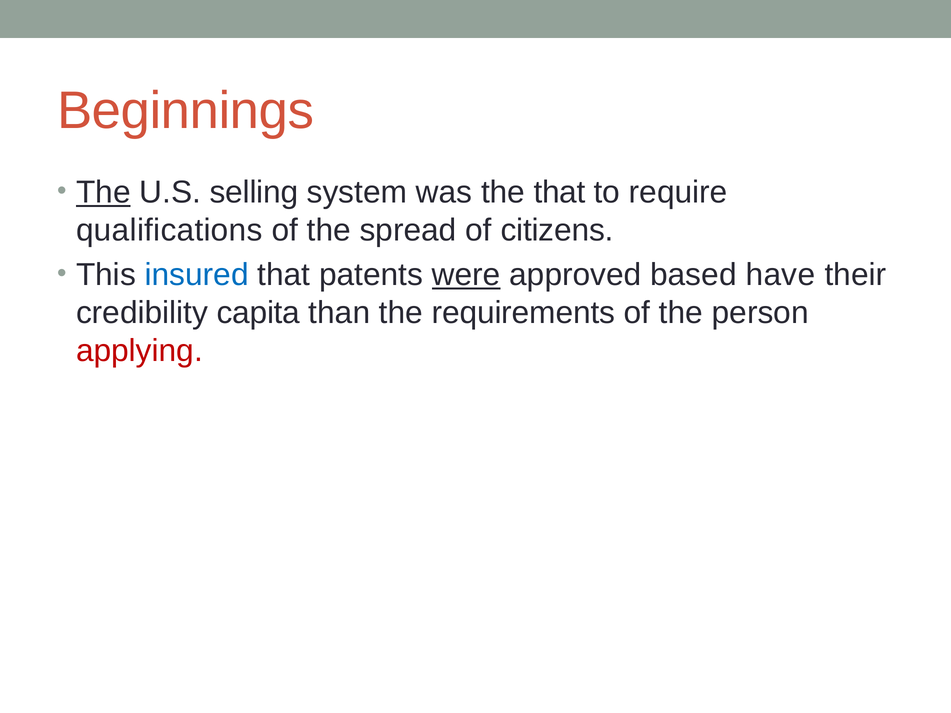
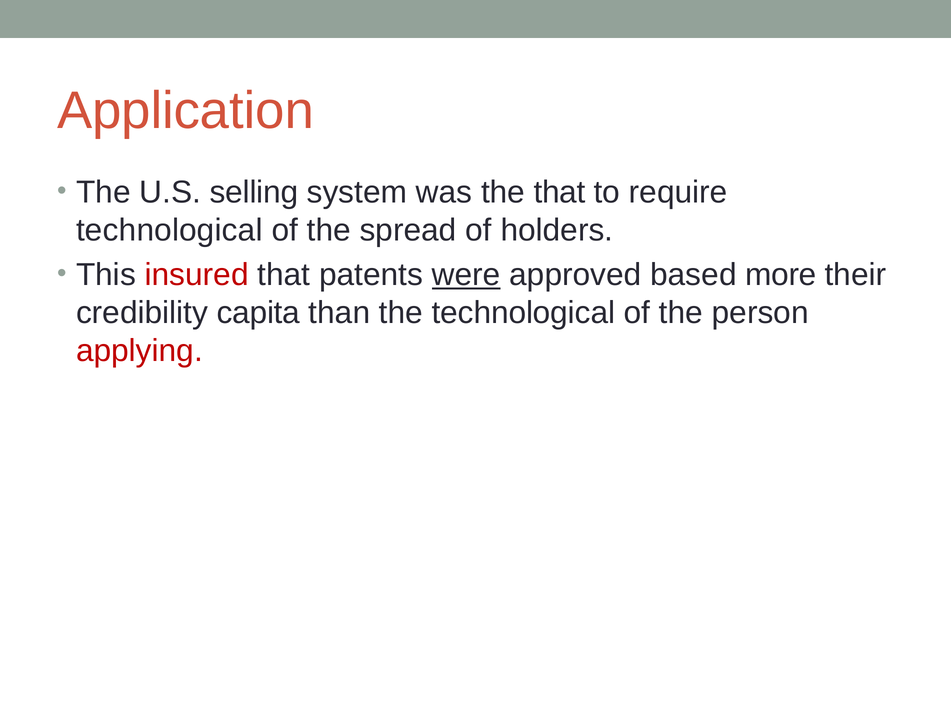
Beginnings: Beginnings -> Application (185, 111)
The underline: present -> none (103, 192)
qualifications: qualifications -> technological (169, 230)
citizens: citizens -> holders (557, 230)
insured colour: blue -> red (197, 275)
have: have -> more (781, 275)
the requirements: requirements -> technological (523, 313)
